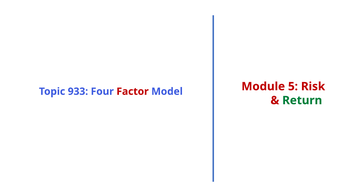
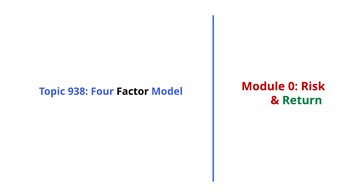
5: 5 -> 0 (293, 87)
933: 933 -> 938 (78, 92)
Factor colour: red -> black (133, 92)
